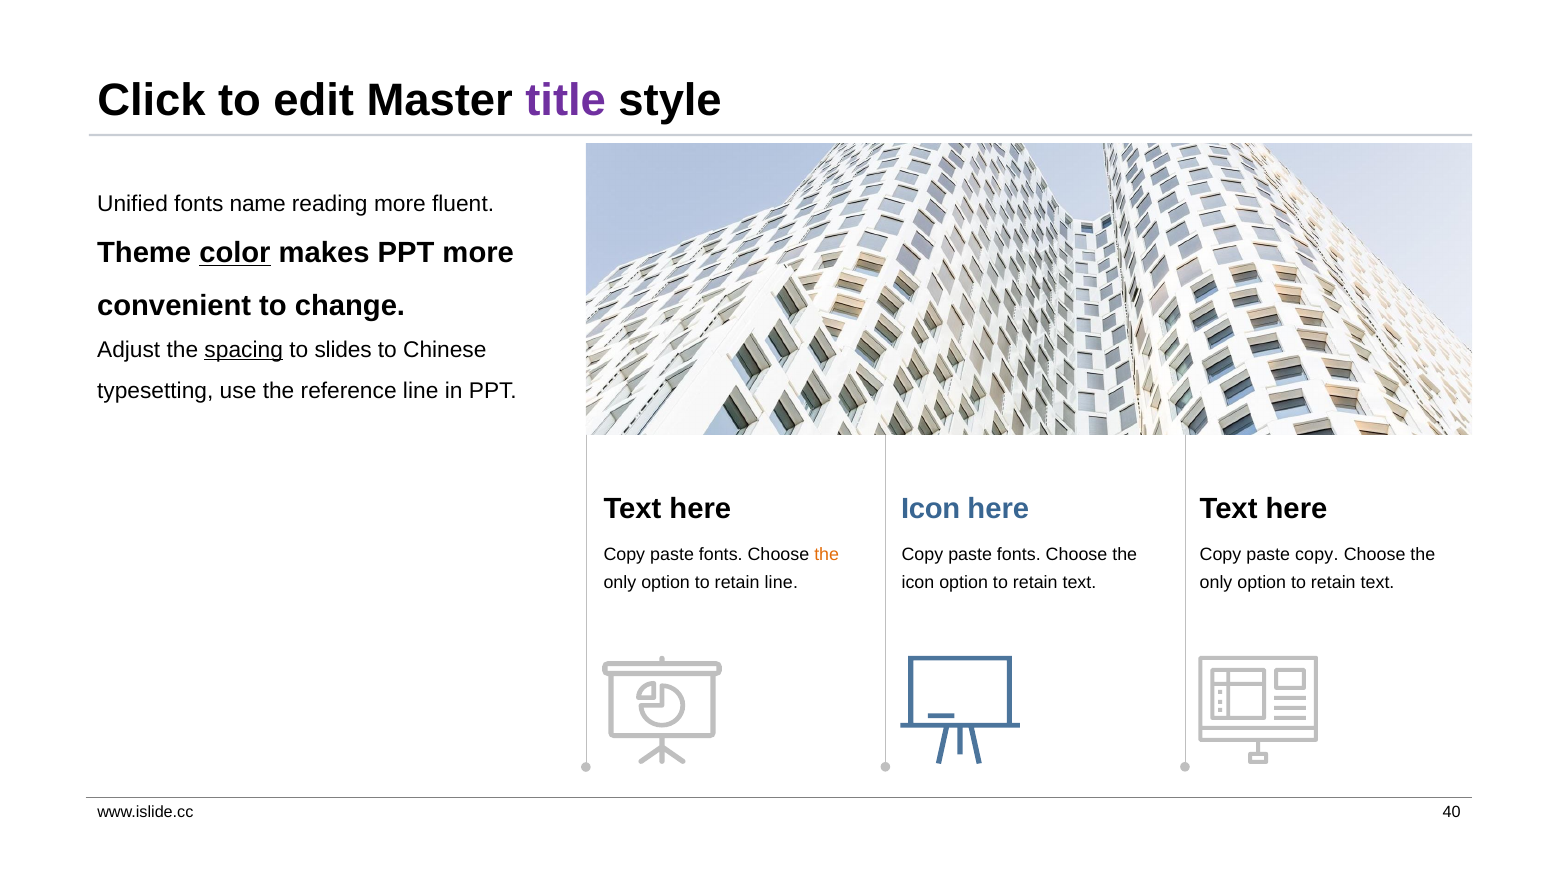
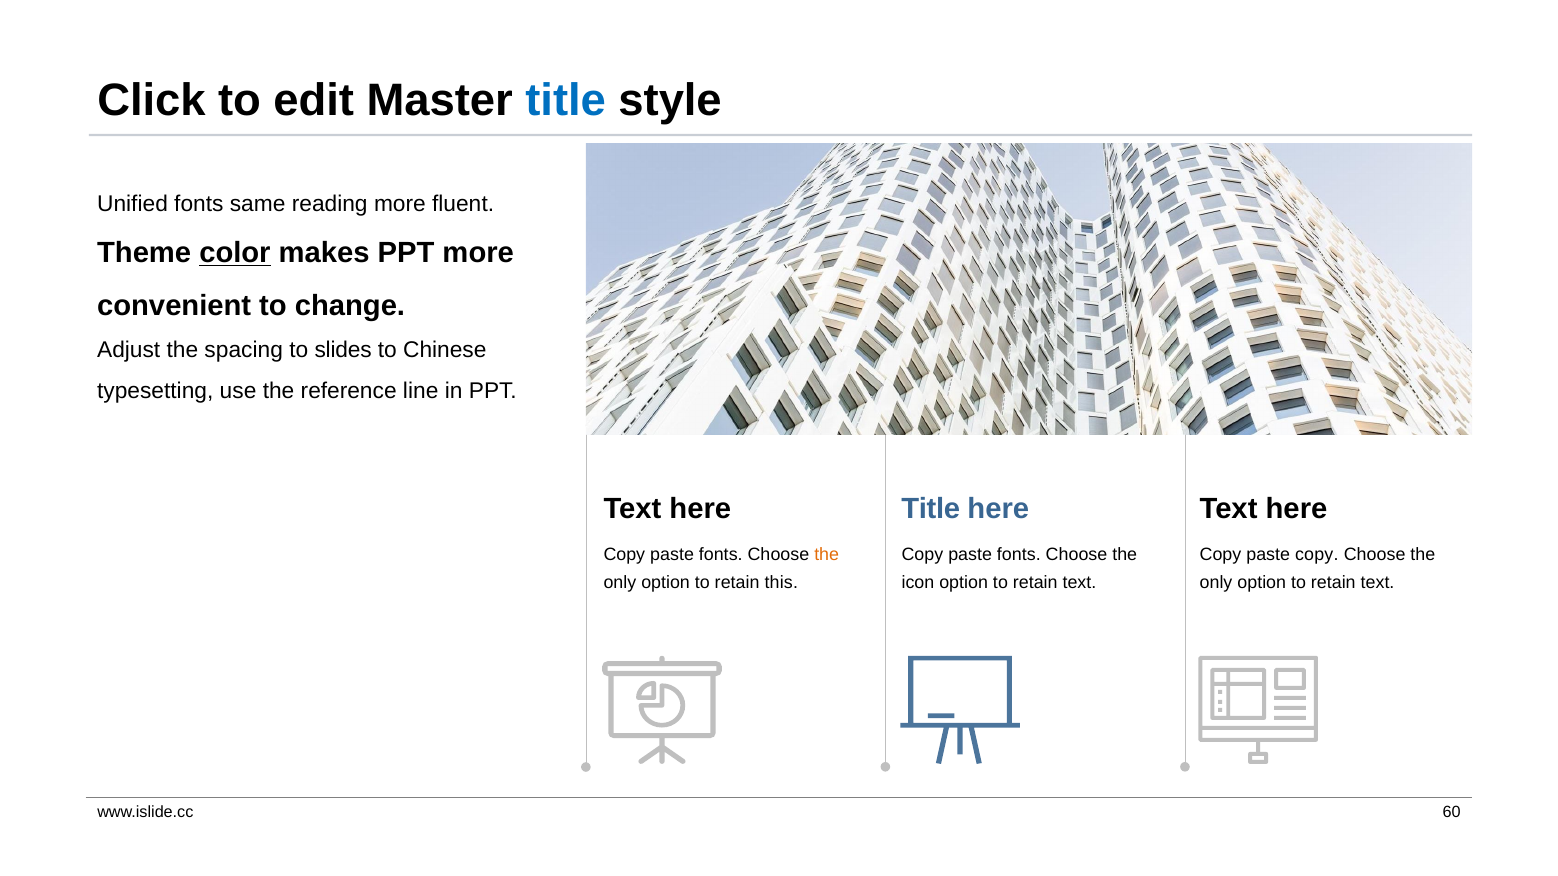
title colour: purple -> blue (566, 101)
name: name -> same (258, 204)
spacing underline: present -> none (244, 350)
Icon: Icon -> Title (931, 509)
retain line: line -> this (781, 582)
40: 40 -> 60 (1452, 813)
